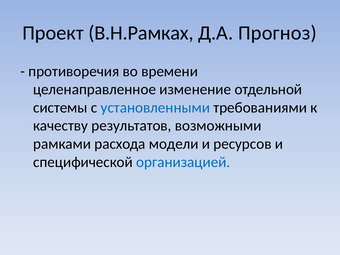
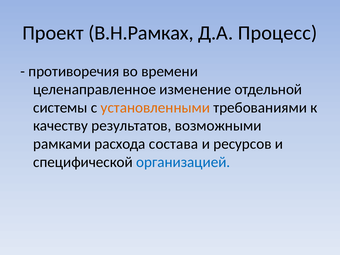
Прогноз: Прогноз -> Процесс (278, 33)
установленными colour: blue -> orange (155, 108)
модели: модели -> состава (174, 144)
